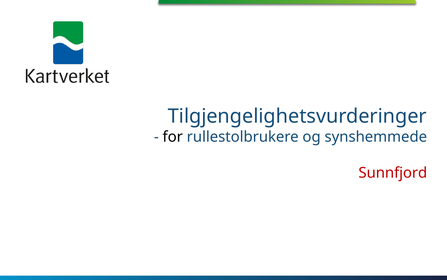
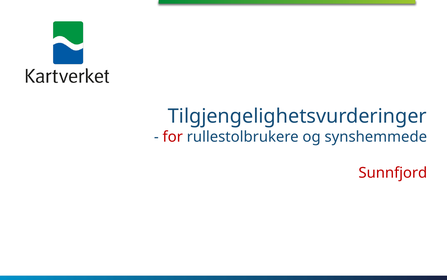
for colour: black -> red (173, 137)
